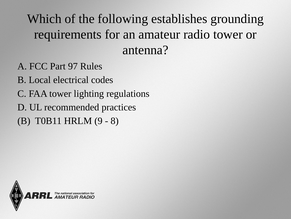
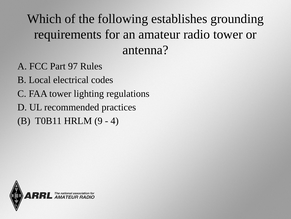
8: 8 -> 4 (115, 120)
